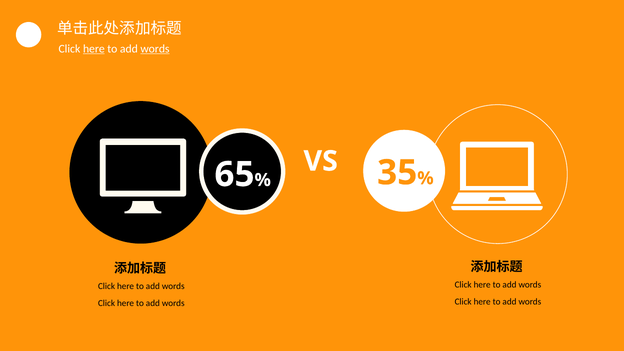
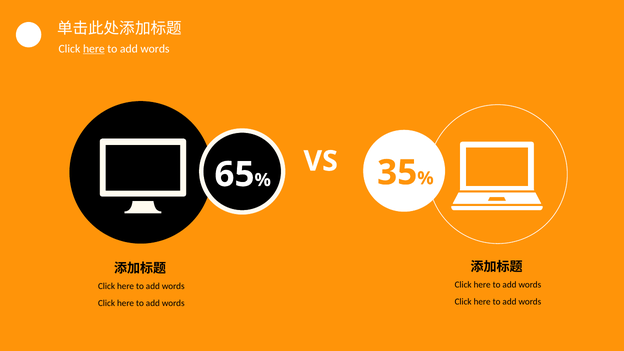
words underline: present -> none (155, 49)
